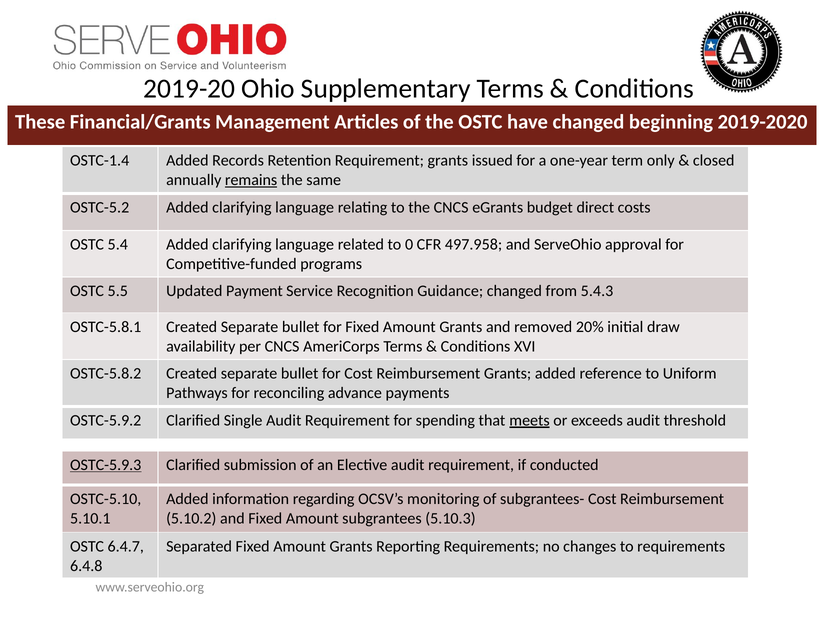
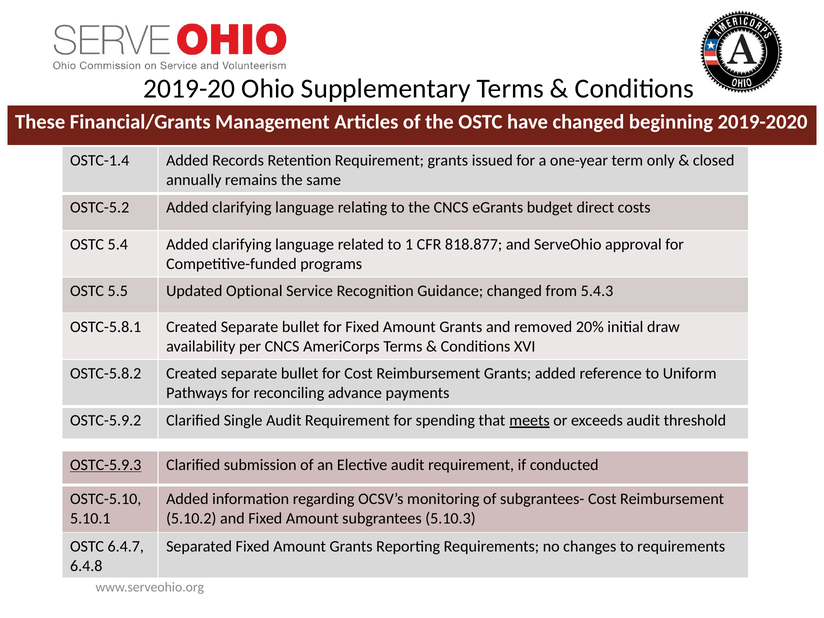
remains underline: present -> none (251, 180)
0: 0 -> 1 (409, 244)
497.958: 497.958 -> 818.877 (474, 244)
Payment: Payment -> Optional (254, 291)
